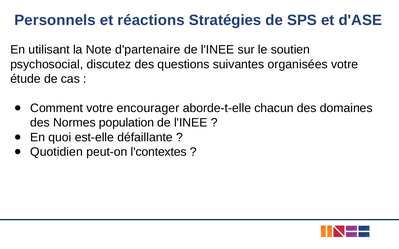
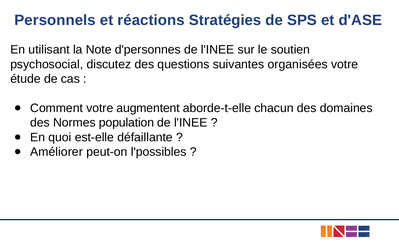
d'partenaire: d'partenaire -> d'personnes (148, 50)
encourager: encourager -> augmentent (148, 108)
Quotidien: Quotidien -> Améliorer (57, 152)
l'contextes: l'contextes -> l'possibles (159, 152)
